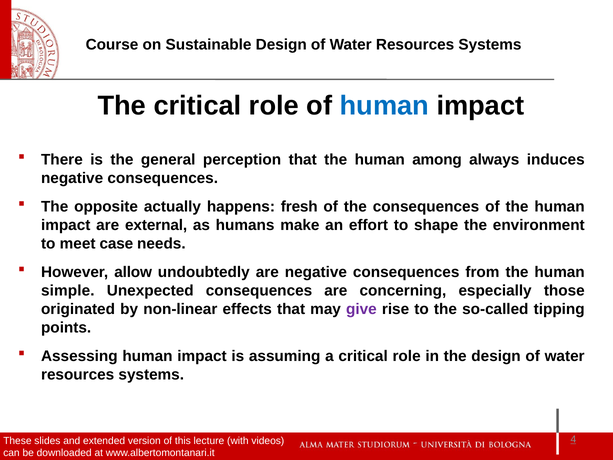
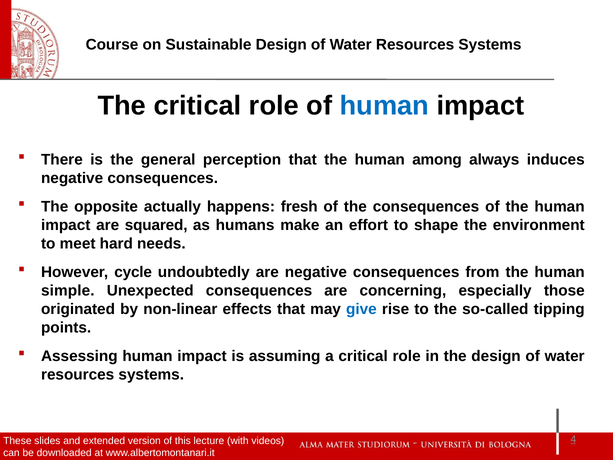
external: external -> squared (156, 225)
case: case -> hard (116, 244)
allow: allow -> cycle (133, 272)
give colour: purple -> blue (361, 309)
